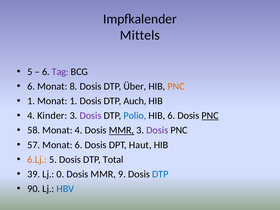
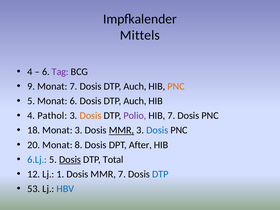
5: 5 -> 4 (30, 72)
6: 6 -> 9 (31, 86)
Monat 8: 8 -> 7 (74, 86)
Über: Über -> Auch (135, 86)
1: 1 -> 5 (31, 101)
Monat 1: 1 -> 6 (74, 101)
Kinder: Kinder -> Pathol (52, 116)
Dosis colour: purple -> orange (91, 116)
Polio colour: blue -> purple (135, 116)
HIB 6: 6 -> 7 (171, 116)
PNC underline: present -> none (210, 116)
58: 58 -> 18 (34, 130)
Monat 4: 4 -> 3 (79, 130)
Dosis colour: purple -> blue (157, 130)
57: 57 -> 20 (34, 145)
Monat 6: 6 -> 8 (79, 145)
Haut: Haut -> After (140, 145)
6.Lj colour: orange -> blue (37, 159)
Dosis underline: none -> present (70, 159)
39: 39 -> 12 (34, 174)
0: 0 -> 1 (60, 174)
MMR 9: 9 -> 7 (122, 174)
90: 90 -> 53 (34, 189)
